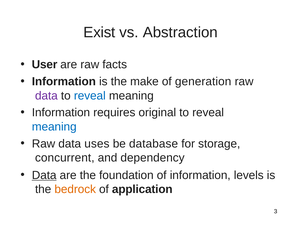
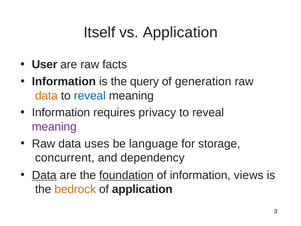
Exist: Exist -> Itself (99, 32)
vs Abstraction: Abstraction -> Application (180, 32)
make: make -> query (144, 81)
data colour: purple -> orange (46, 96)
original: original -> privacy (157, 112)
meaning colour: blue -> purple (54, 127)
database: database -> language (154, 144)
foundation underline: none -> present (126, 175)
levels: levels -> views (249, 175)
